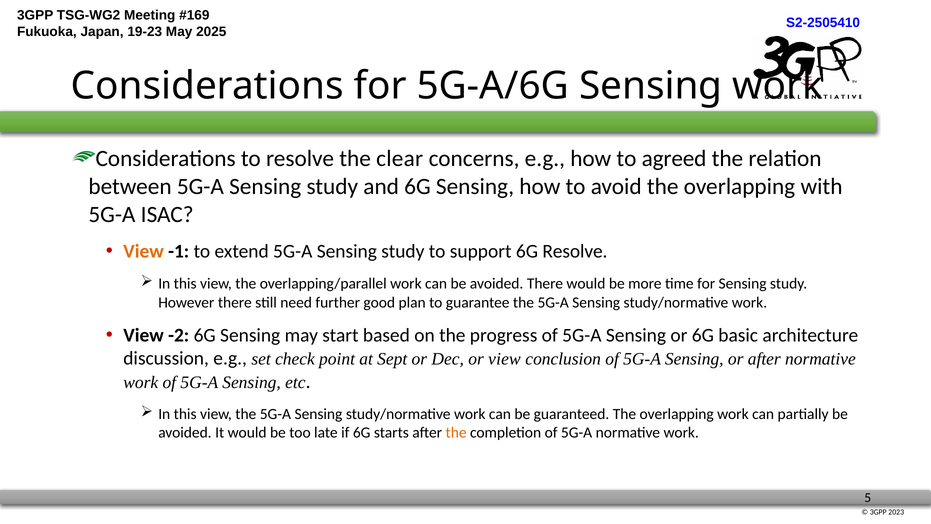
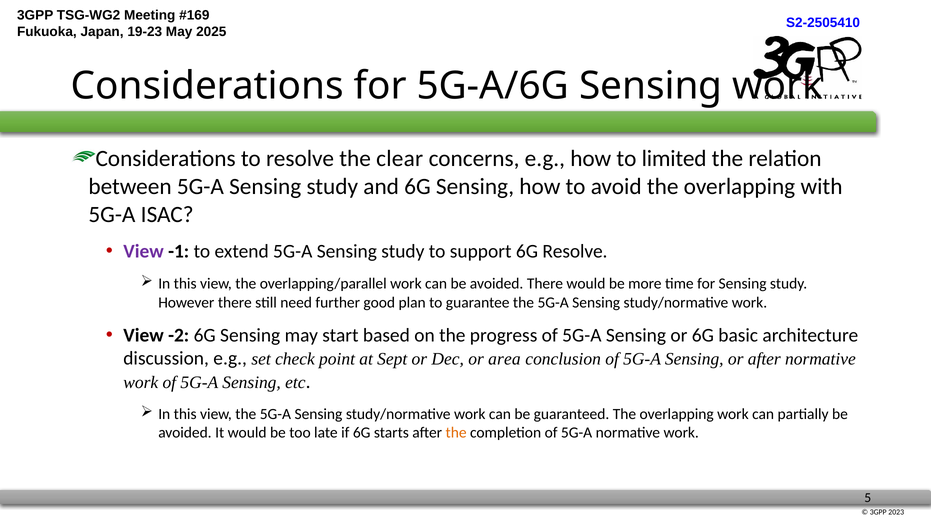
agreed: agreed -> limited (674, 158)
View colour: orange -> purple (144, 251)
or view: view -> area (504, 359)
